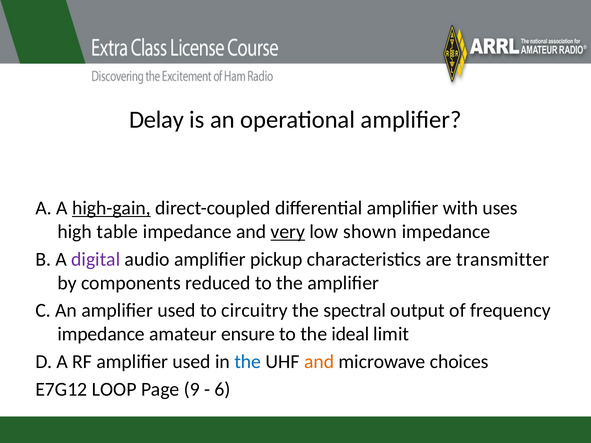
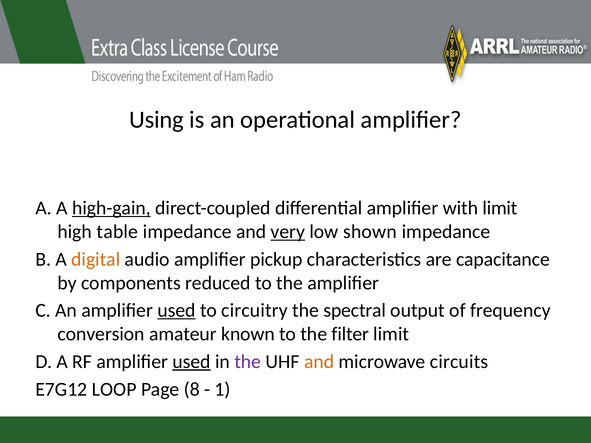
Delay: Delay -> Using (156, 120)
with uses: uses -> limit (500, 208)
digital colour: purple -> orange (96, 259)
transmitter: transmitter -> capacitance (503, 259)
used underline: none -> present (177, 311)
impedance: impedance -> conversion (101, 334)
ensure: ensure -> known (248, 334)
ideal: ideal -> filter (350, 334)
used underline: none -> present (192, 362)
the colour: blue -> purple (248, 362)
choices: choices -> circuits (459, 362)
9: 9 -> 8 (192, 389)
6: 6 -> 1 (223, 389)
